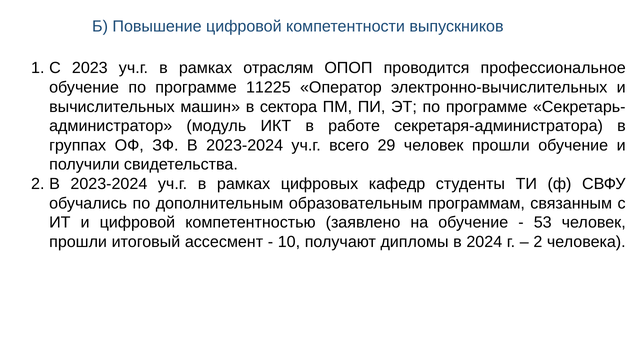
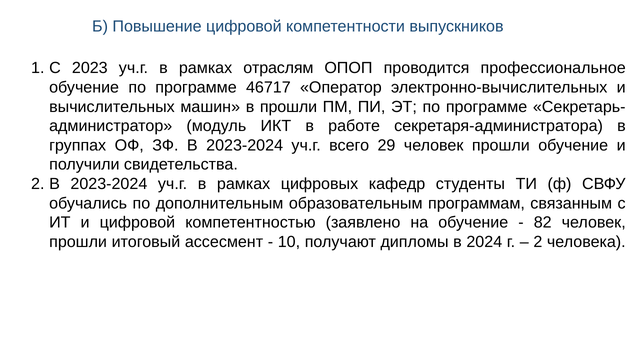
11225: 11225 -> 46717 (268, 87)
в сектора: сектора -> прошли (289, 107)
53: 53 -> 82 (543, 222)
